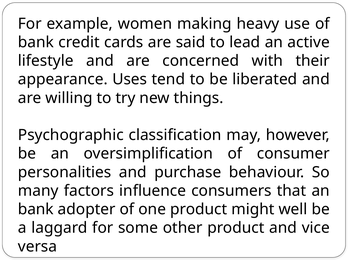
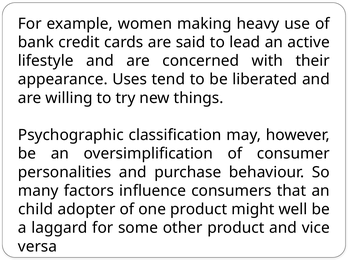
bank: bank -> child (36, 209)
